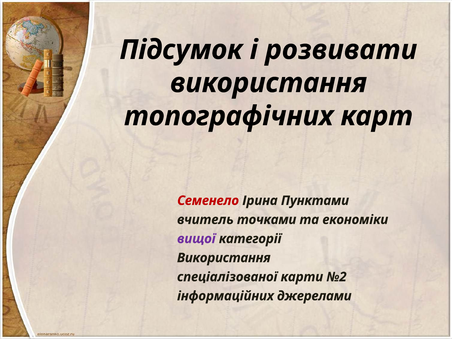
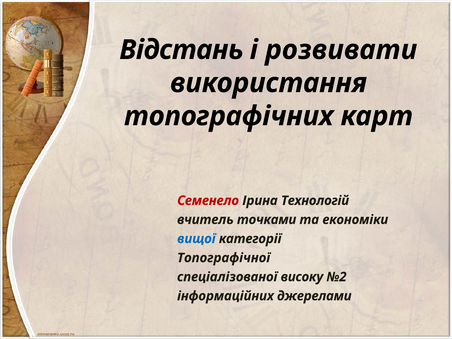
Підсумок: Підсумок -> Відстань (181, 50)
Пунктами: Пунктами -> Технологій (315, 201)
вищої colour: purple -> blue (196, 239)
Використання: Використання -> Топографічної (224, 258)
карти: карти -> високу (302, 277)
